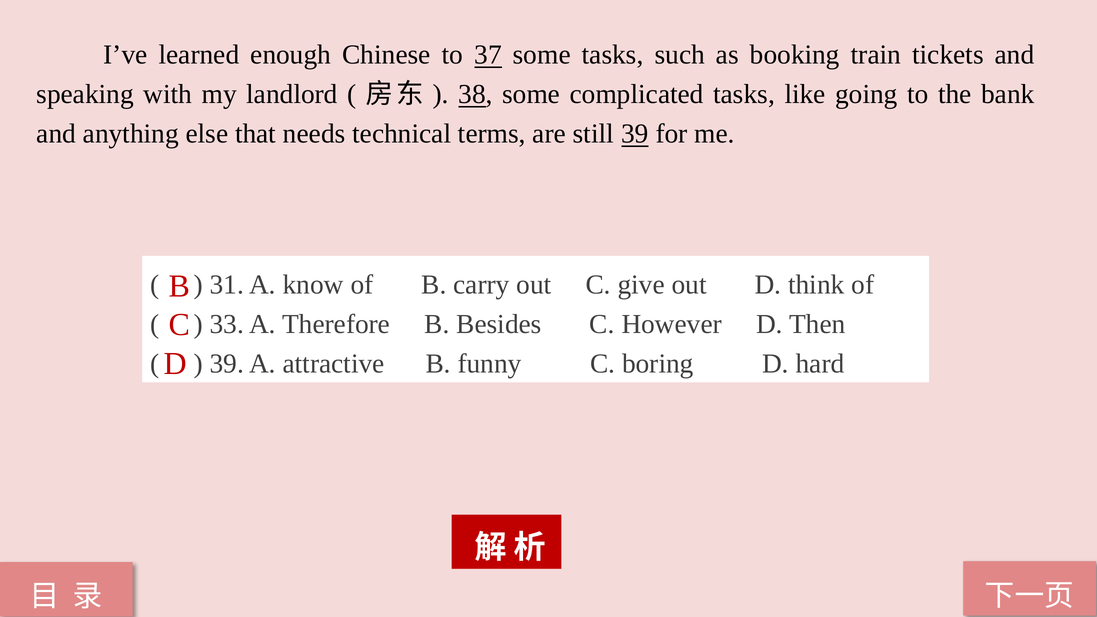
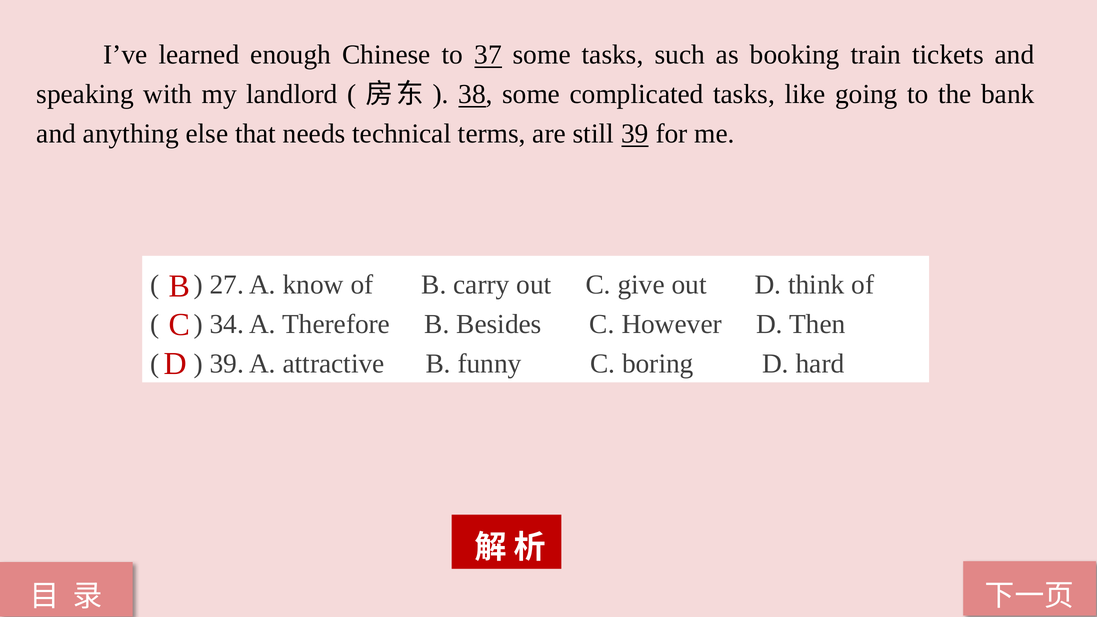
31: 31 -> 27 (227, 285)
33: 33 -> 34 (227, 324)
